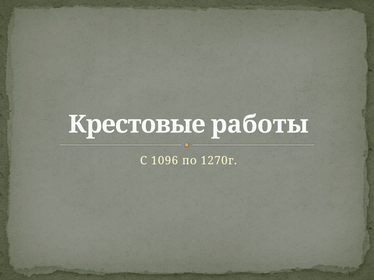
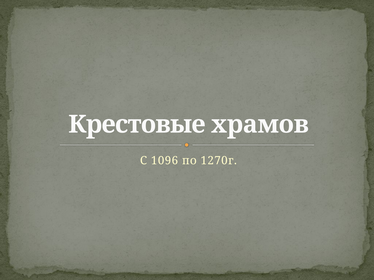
работы: работы -> храмов (260, 125)
